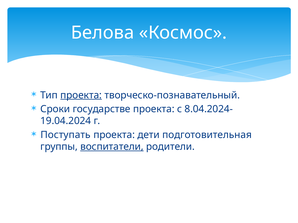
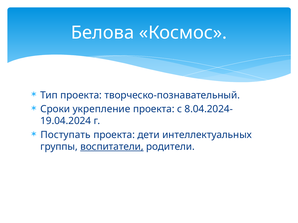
проекта underline: present -> none (81, 95)
государстве: государстве -> укрепление (101, 109)
подготовительная: подготовительная -> интеллектуальных (207, 135)
